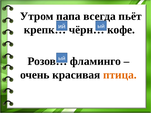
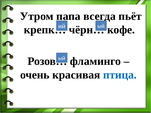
птица colour: orange -> blue (120, 75)
